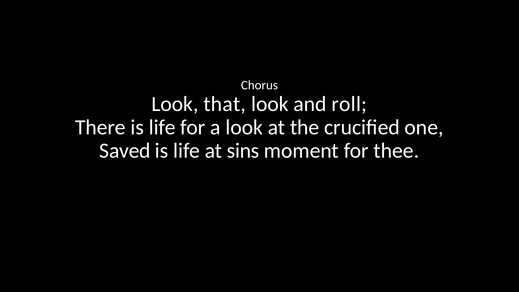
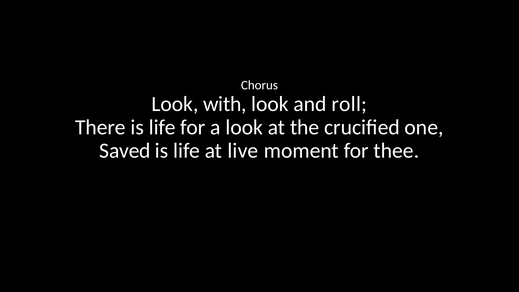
that: that -> with (225, 104)
sins: sins -> live (243, 151)
